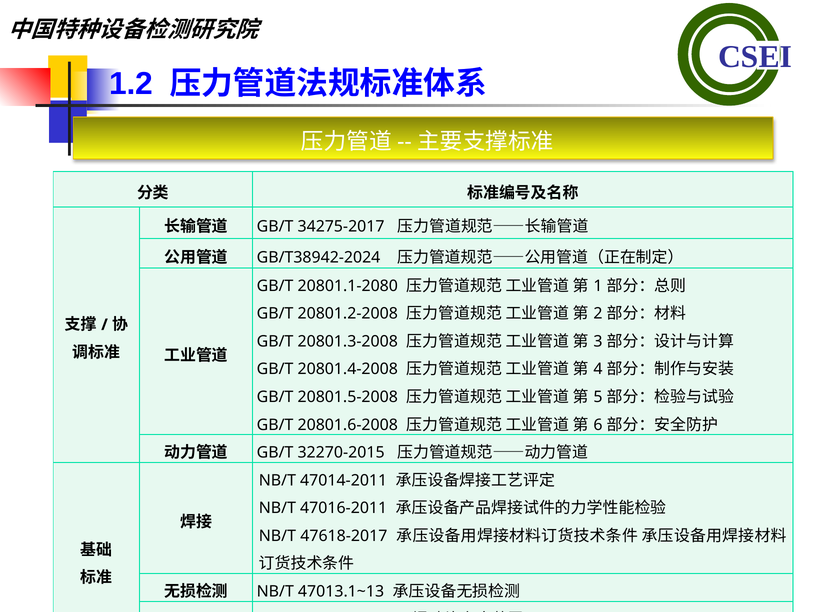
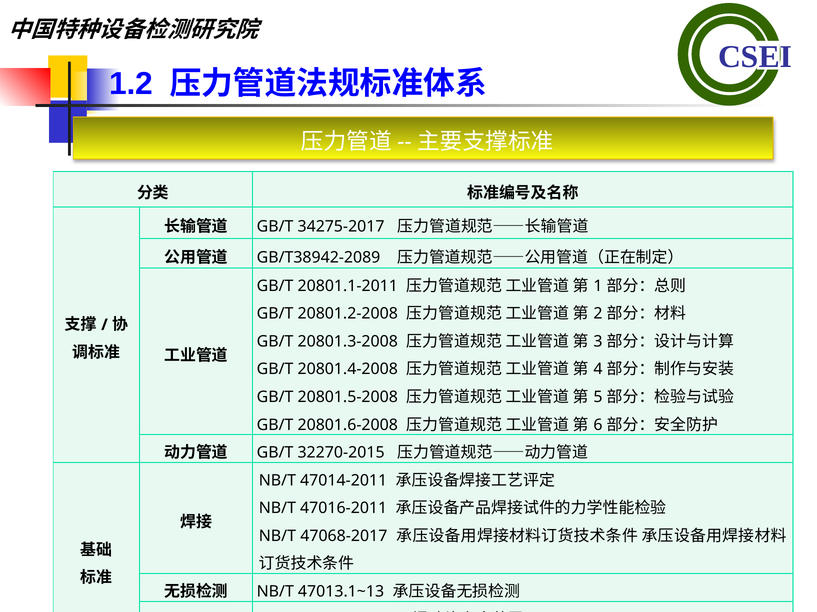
GB/T38942-2024: GB/T38942-2024 -> GB/T38942-2089 (319, 258)
20801.1-2080: 20801.1-2080 -> 20801.1-2011 (348, 286)
47618-2017: 47618-2017 -> 47068-2017 (344, 537)
